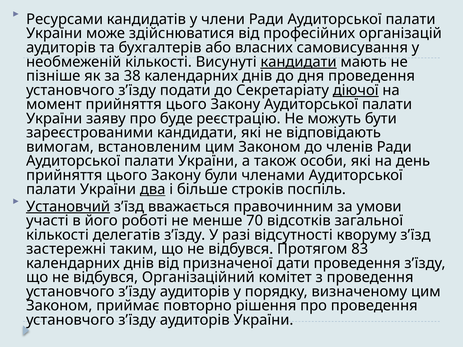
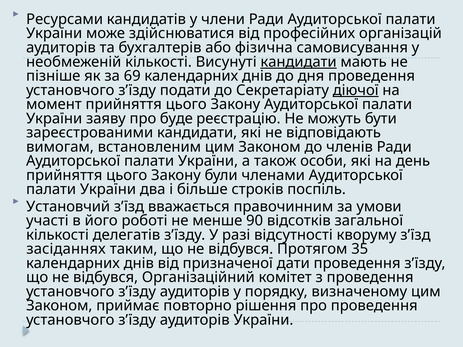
власних: власних -> фізична (264, 48)
38: 38 -> 69 (132, 76)
два underline: present -> none (153, 189)
Установчий underline: present -> none (68, 207)
70: 70 -> 90 (255, 221)
застережні: застережні -> засіданнях (66, 249)
83: 83 -> 35 (360, 249)
